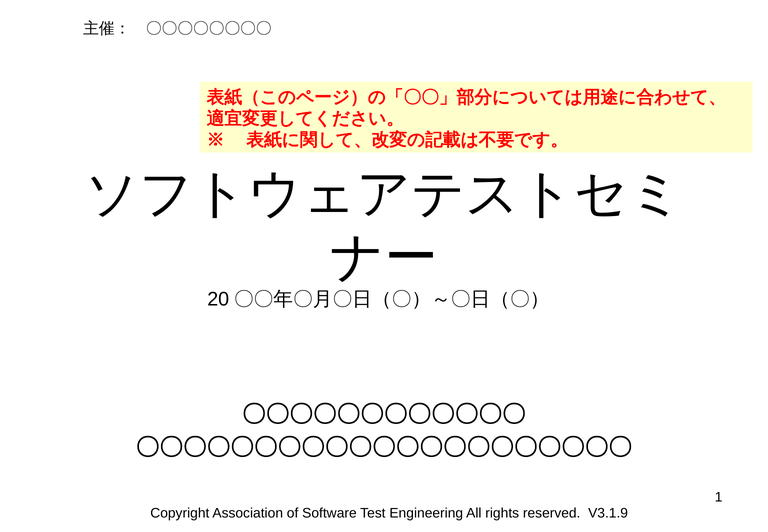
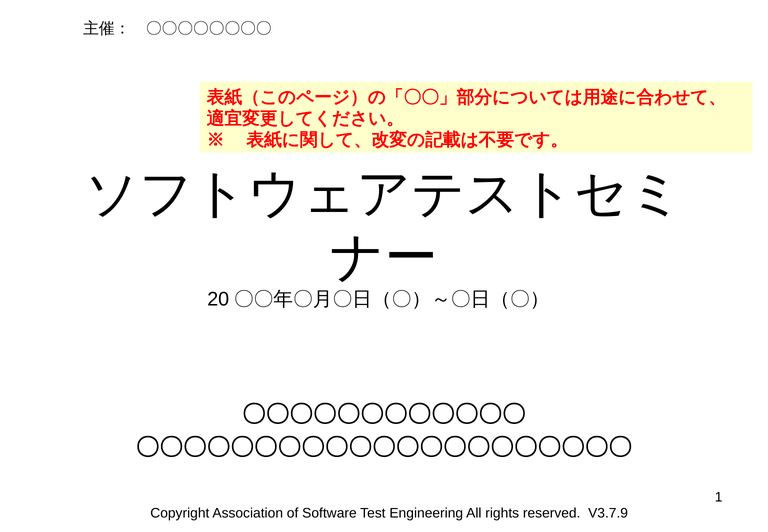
V3.1.9: V3.1.9 -> V3.7.9 (608, 513)
